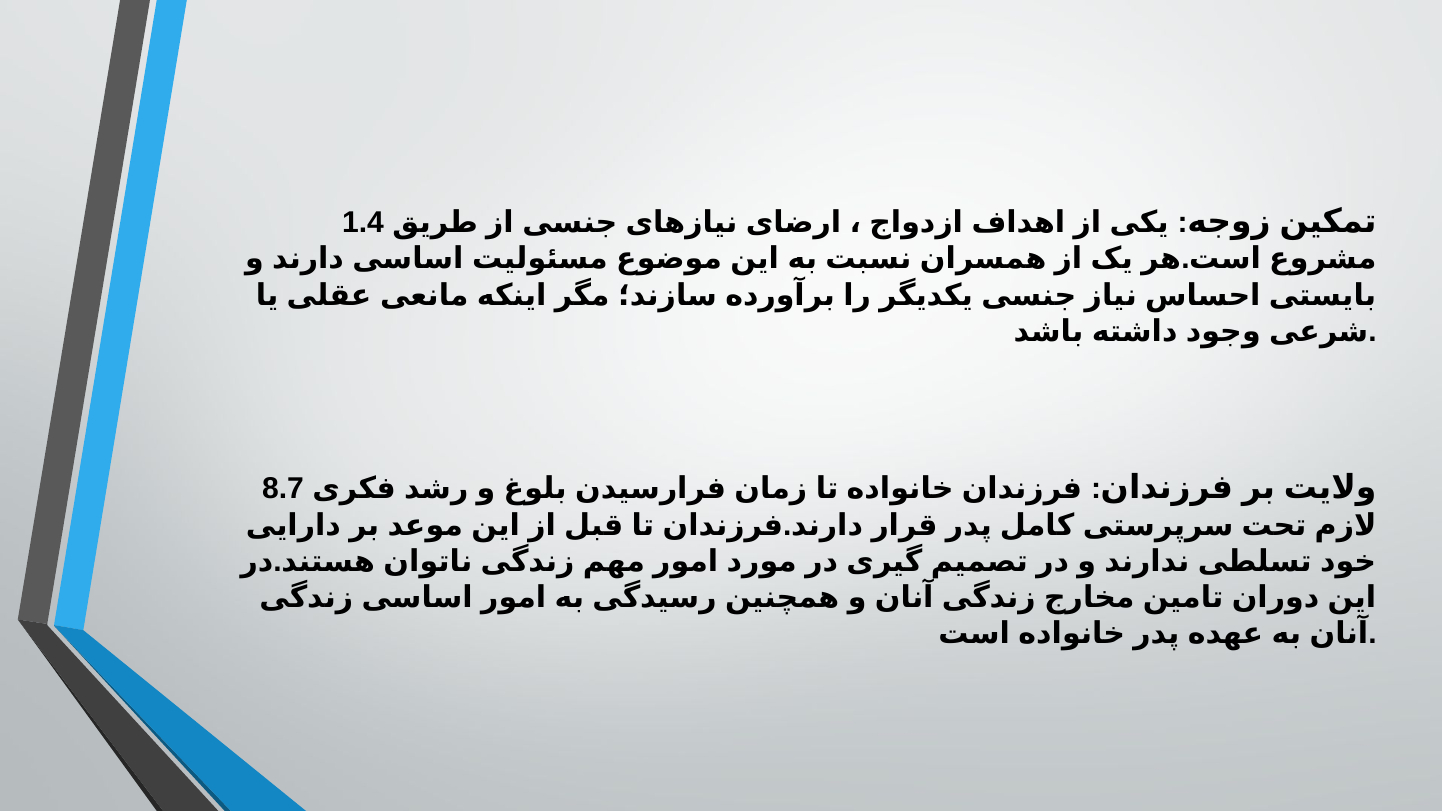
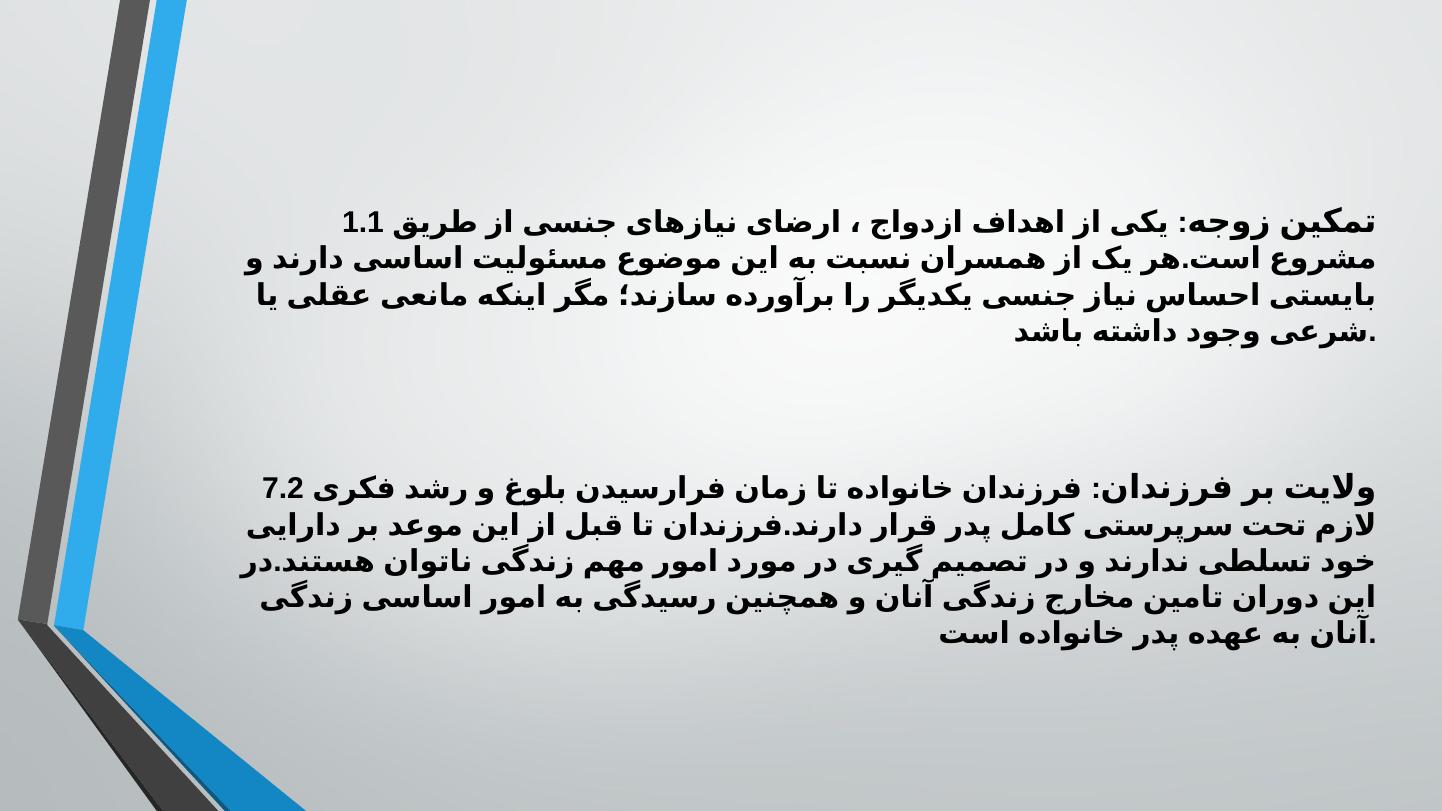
1.4: 1.4 -> 1.1 (363, 222)
8.7: 8.7 -> 7.2 (283, 489)
